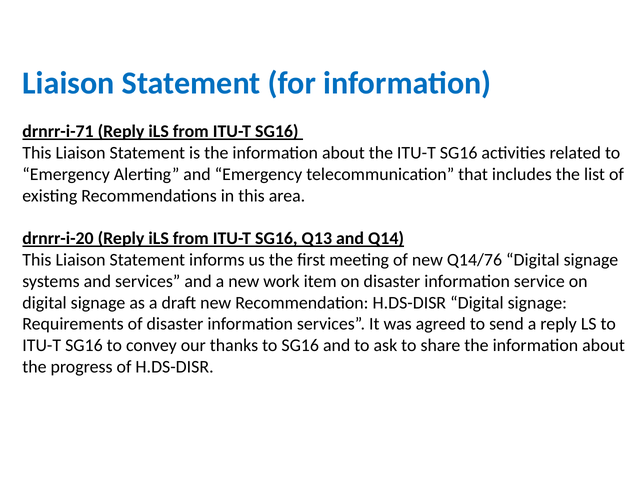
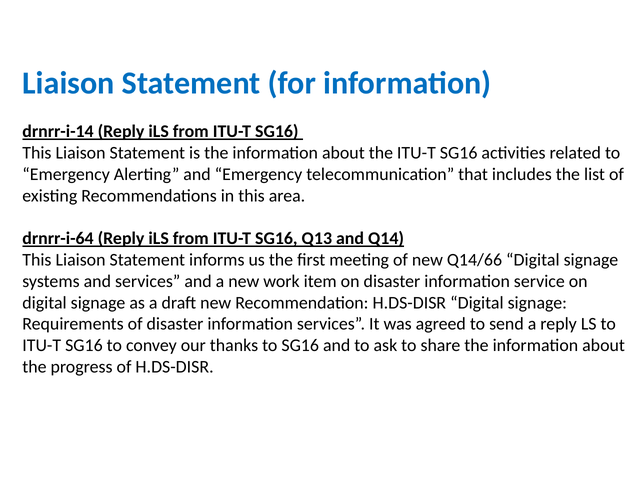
drnrr-i-71: drnrr-i-71 -> drnrr-i-14 (58, 132)
drnrr-i-20: drnrr-i-20 -> drnrr-i-64 (58, 239)
Q14/76: Q14/76 -> Q14/66 (475, 260)
